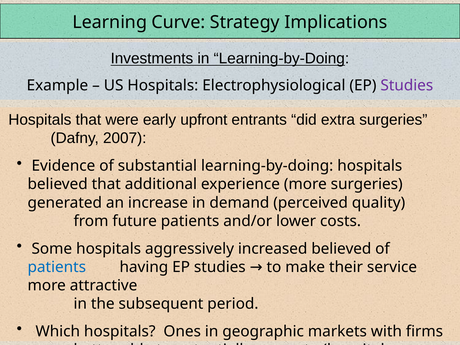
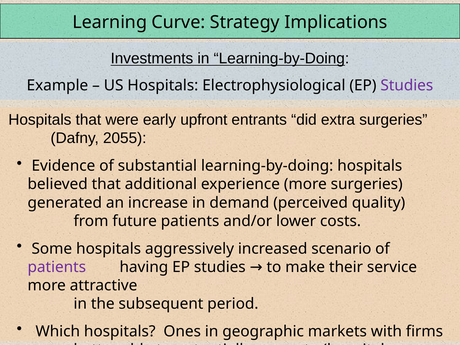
2007: 2007 -> 2055 (125, 138)
increased believed: believed -> scenario (341, 249)
patients colour: blue -> purple (57, 267)
